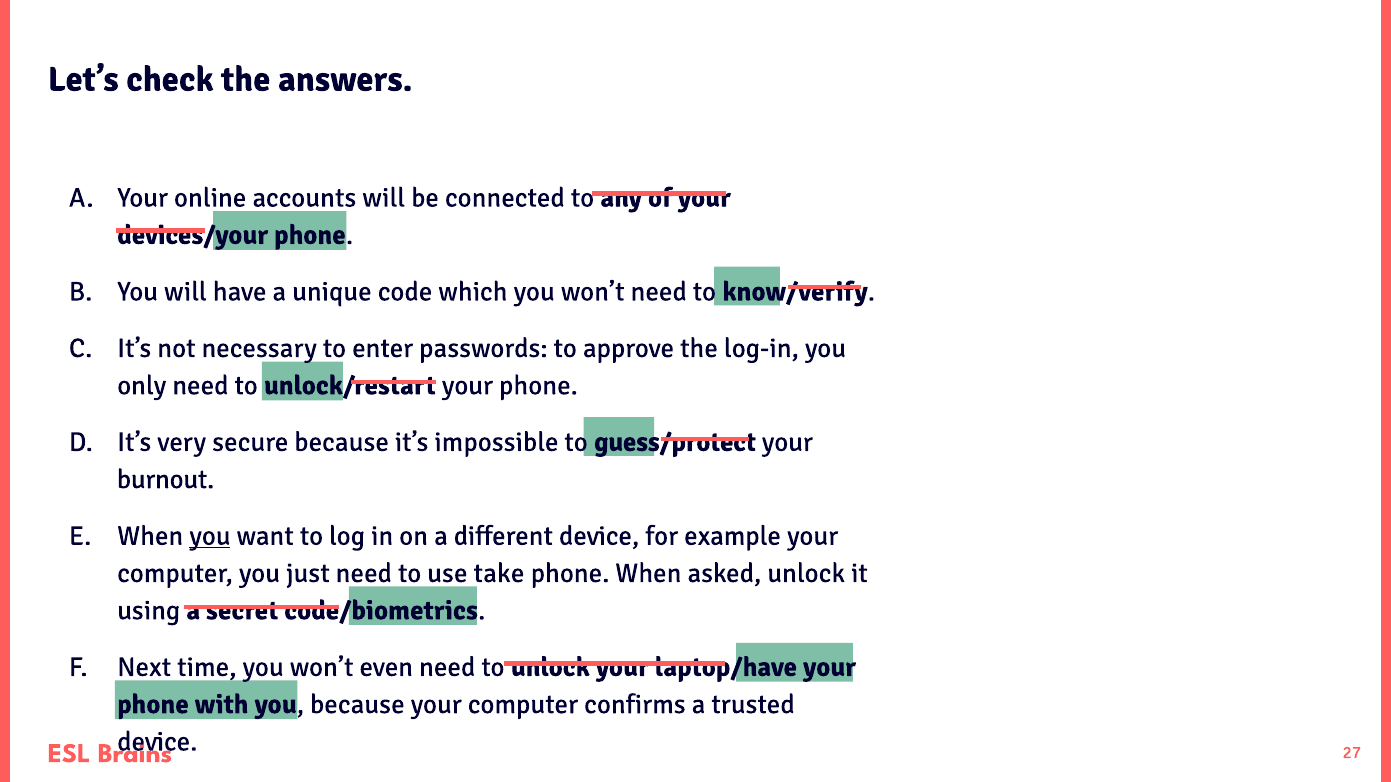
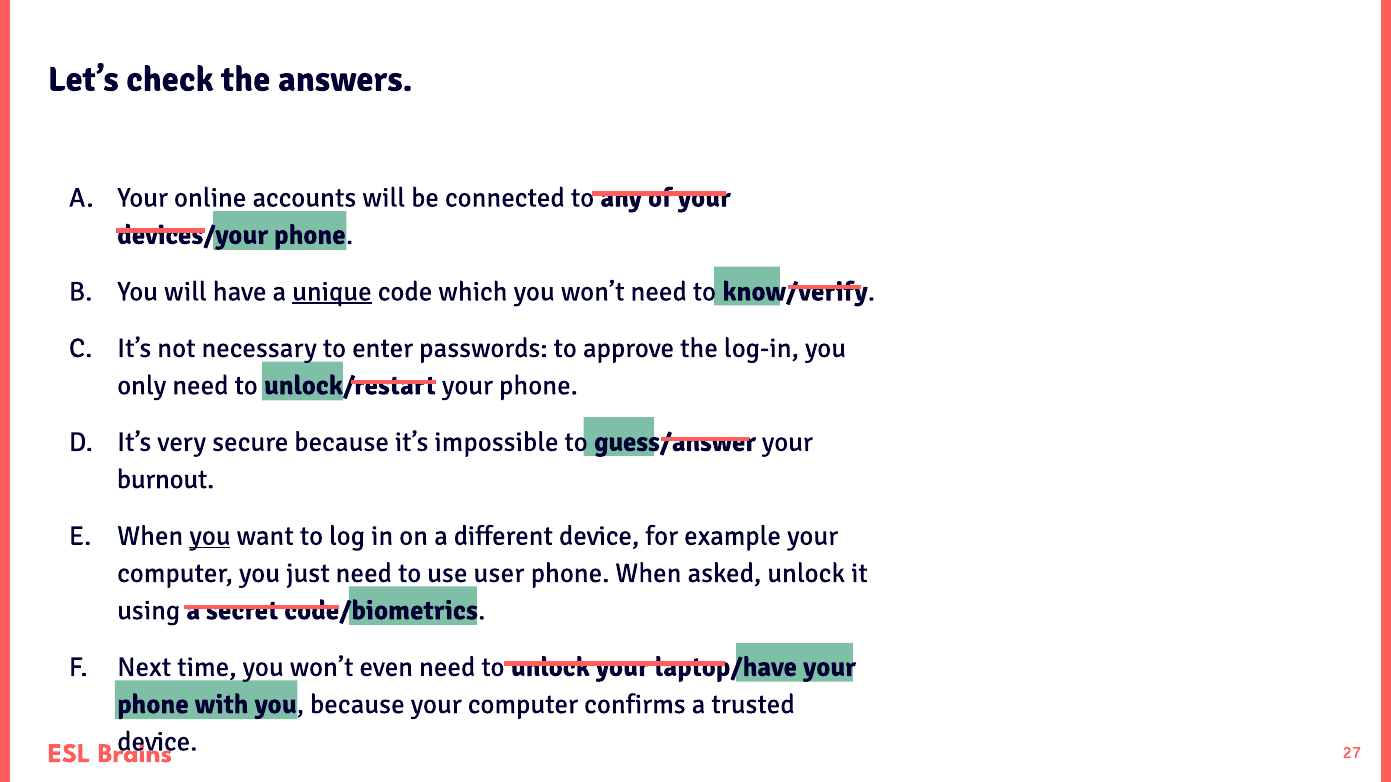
unique underline: none -> present (332, 292)
guess/protect: guess/protect -> guess/answer (675, 442)
take: take -> user (499, 573)
